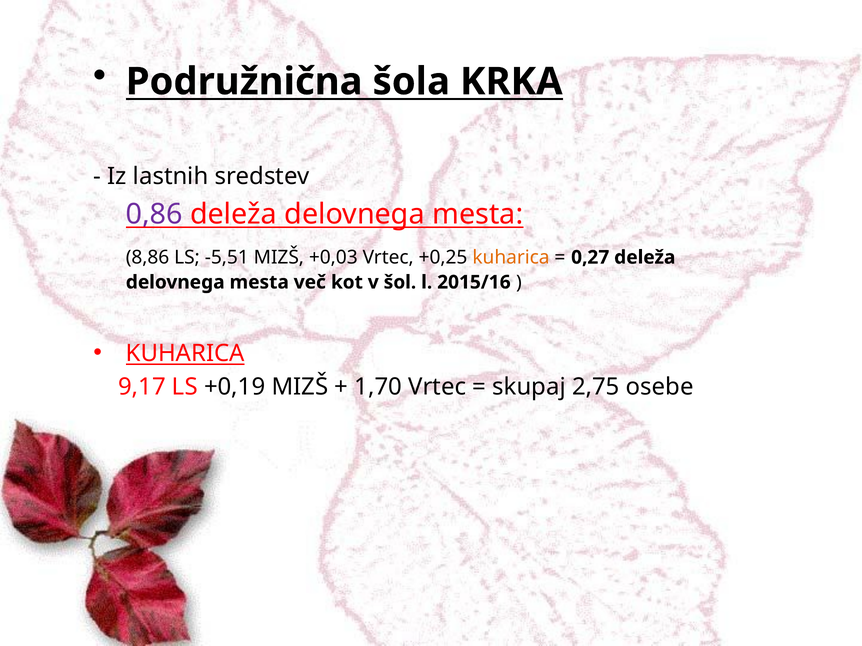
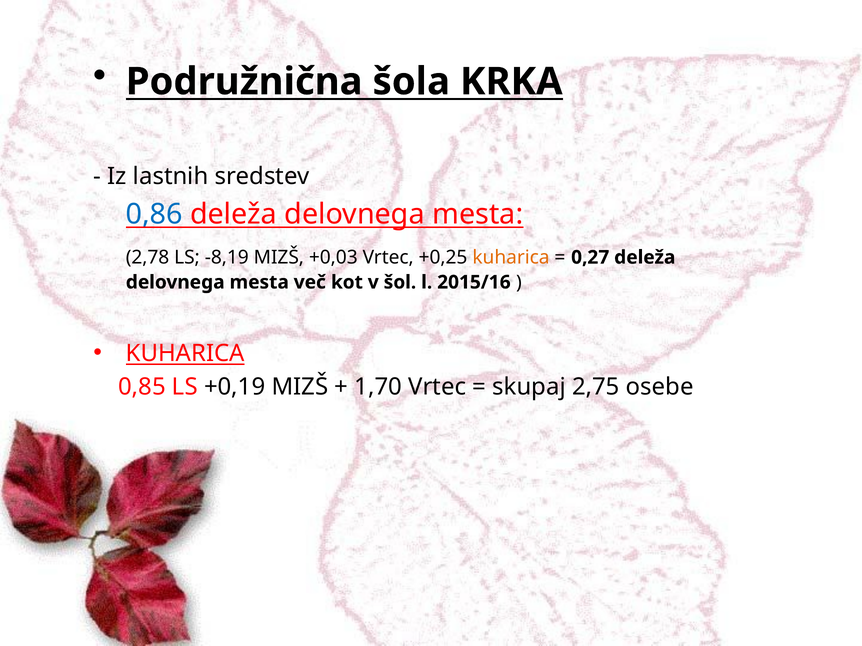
0,86 colour: purple -> blue (154, 214)
8,86: 8,86 -> 2,78 (148, 258)
-5,51: -5,51 -> -8,19 (227, 258)
9,17: 9,17 -> 0,85 (142, 387)
